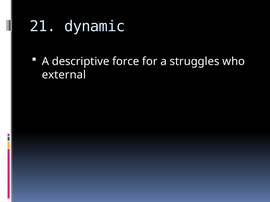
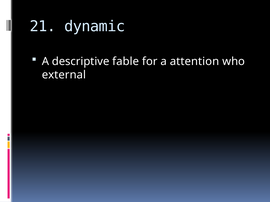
force: force -> fable (126, 62)
struggles: struggles -> attention (195, 62)
